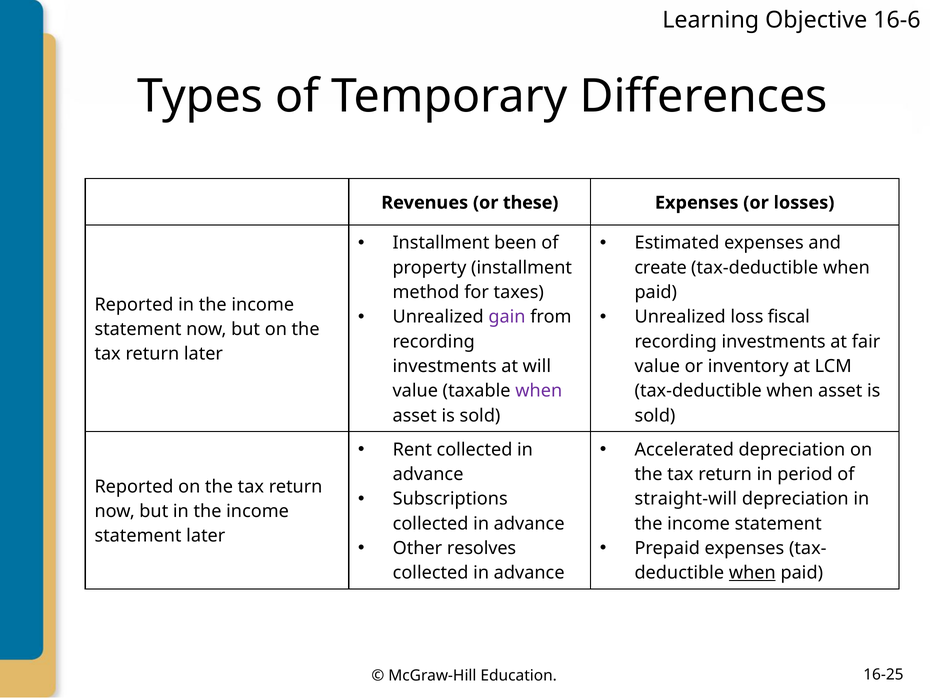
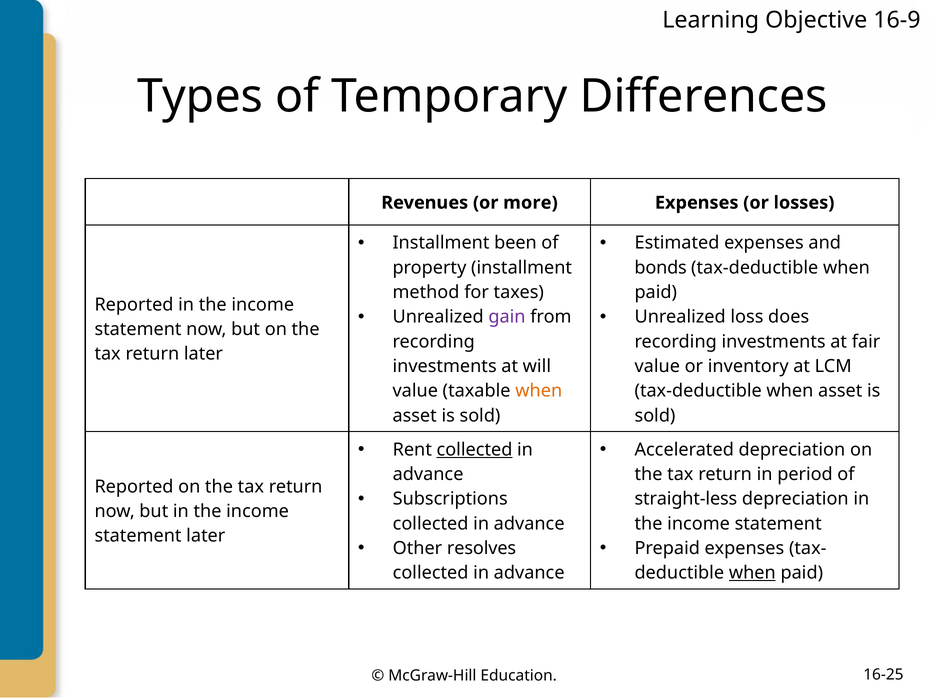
16-6: 16-6 -> 16-9 (897, 20)
these: these -> more (530, 203)
create: create -> bonds (661, 267)
fiscal: fiscal -> does (789, 317)
when colour: purple -> orange (539, 391)
collected underline: none -> present (474, 449)
straight-will: straight-will -> straight-less (686, 499)
